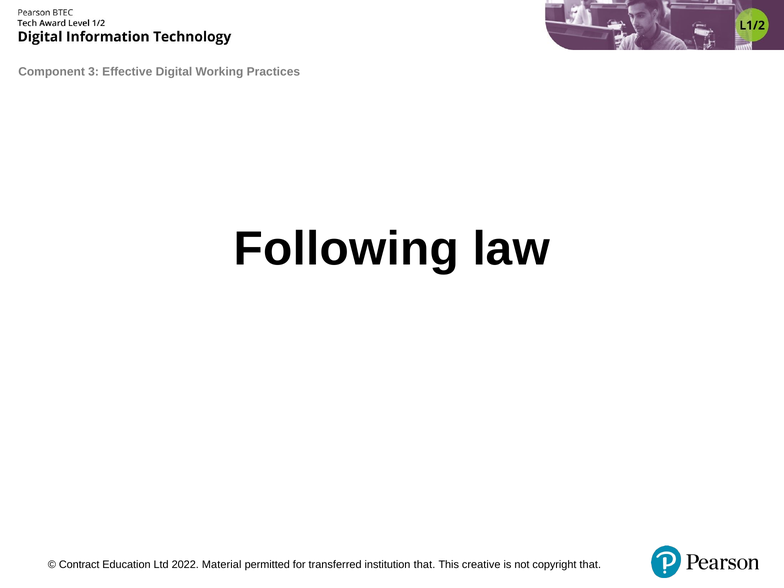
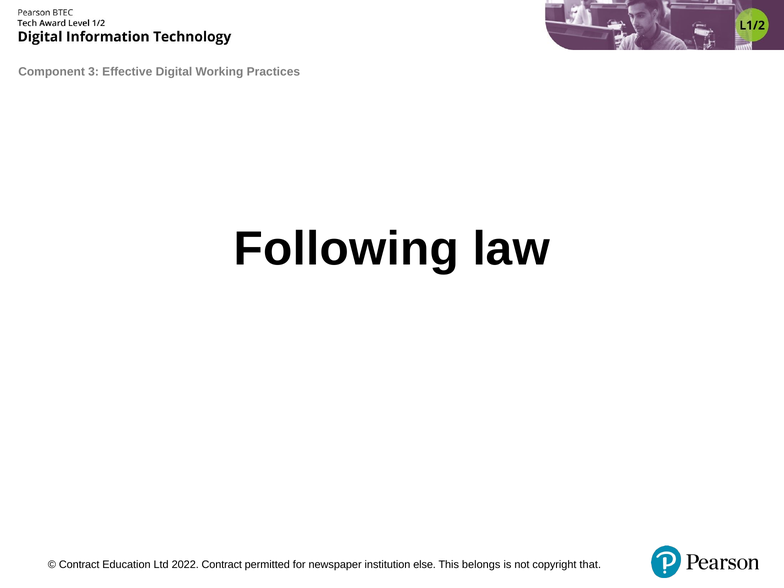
2022 Material: Material -> Contract (222, 564)
transferred: transferred -> newspaper (335, 564)
institution that: that -> else (425, 564)
creative: creative -> belongs (481, 564)
